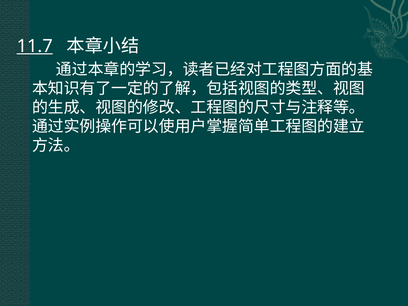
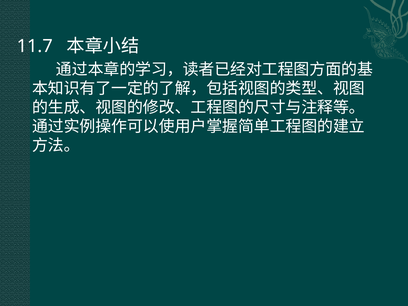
11.7 underline: present -> none (35, 46)
